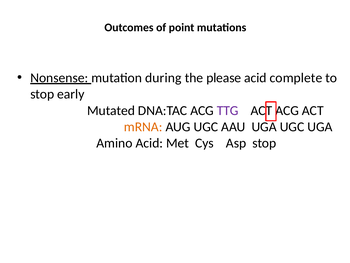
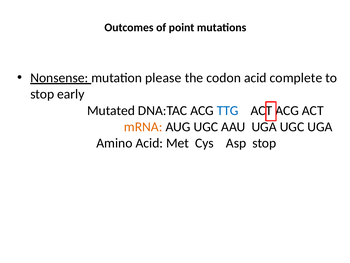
during: during -> please (163, 78)
please: please -> codon (224, 78)
TTG colour: purple -> blue (228, 110)
